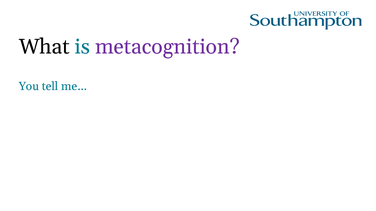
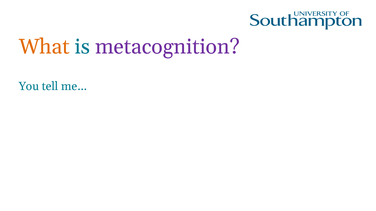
What colour: black -> orange (44, 47)
